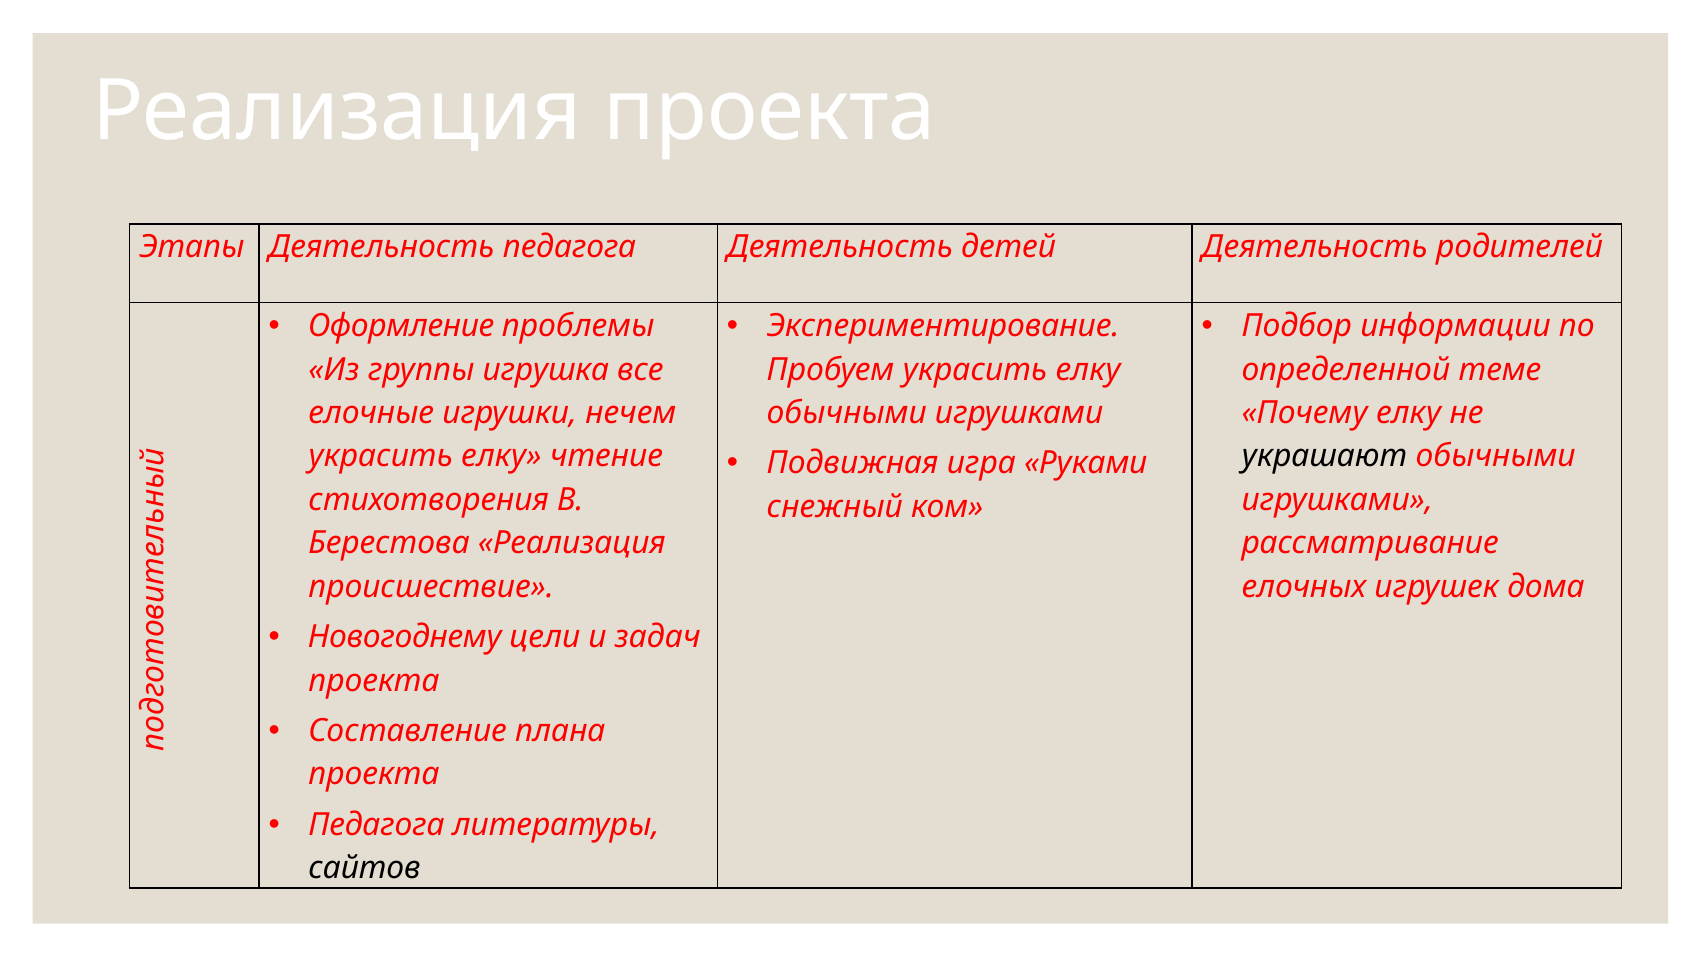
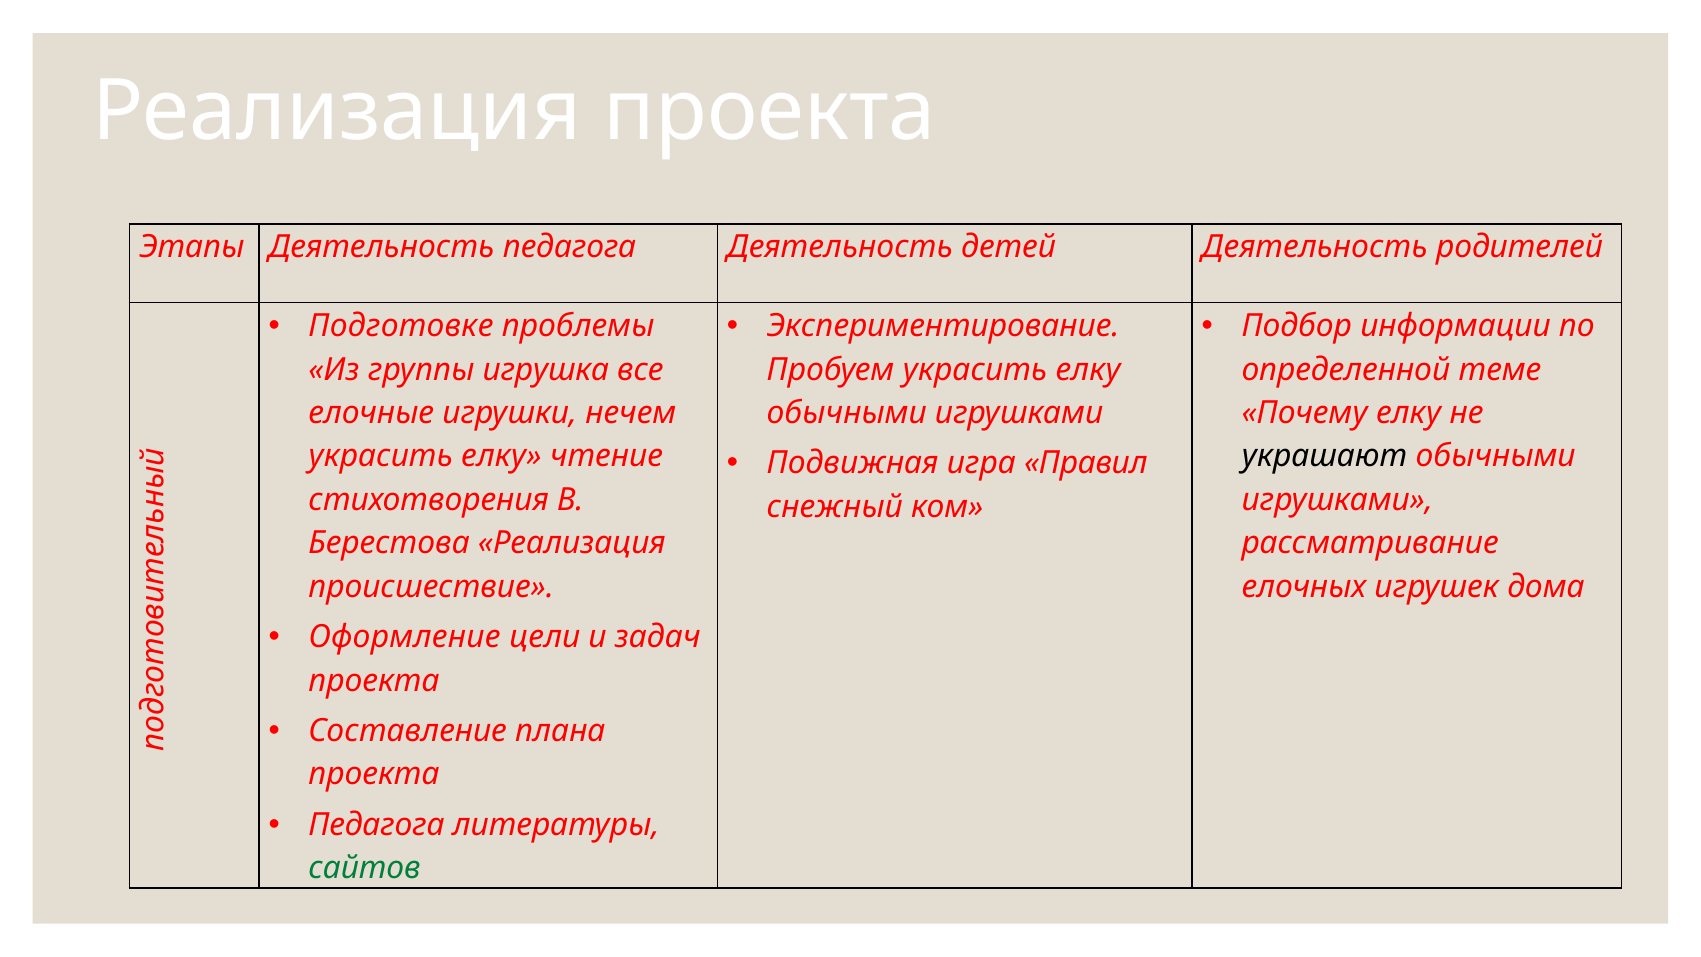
Оформление: Оформление -> Подготовке (401, 326)
Руками: Руками -> Правил (1086, 463)
Новогоднему: Новогоднему -> Оформление (405, 637)
сайтов colour: black -> green (365, 868)
